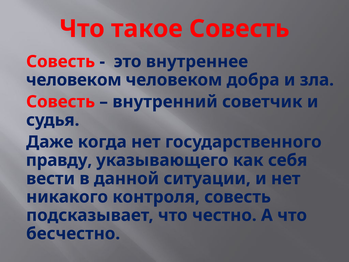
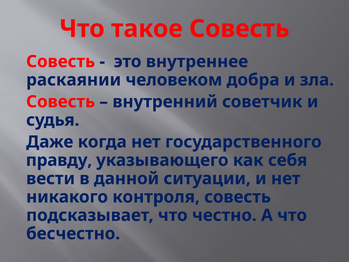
человеком: человеком -> раскаянии (74, 80)
